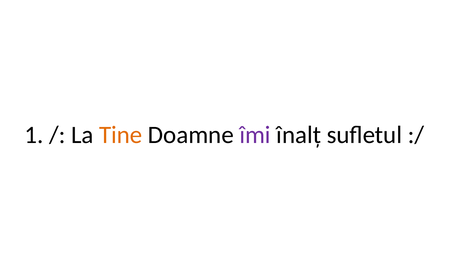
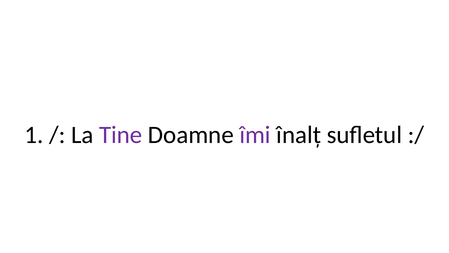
Tine colour: orange -> purple (121, 135)
